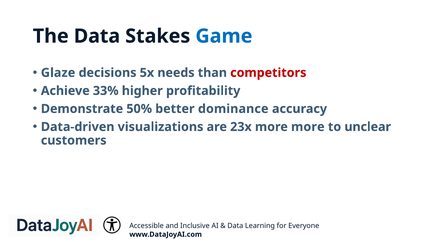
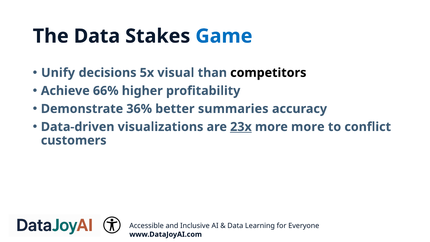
Glaze: Glaze -> Unify (58, 73)
needs: needs -> visual (176, 73)
competitors colour: red -> black (268, 73)
33%: 33% -> 66% (106, 91)
50%: 50% -> 36% (139, 109)
dominance: dominance -> summaries (233, 109)
23x underline: none -> present (241, 127)
unclear: unclear -> conflict (368, 127)
